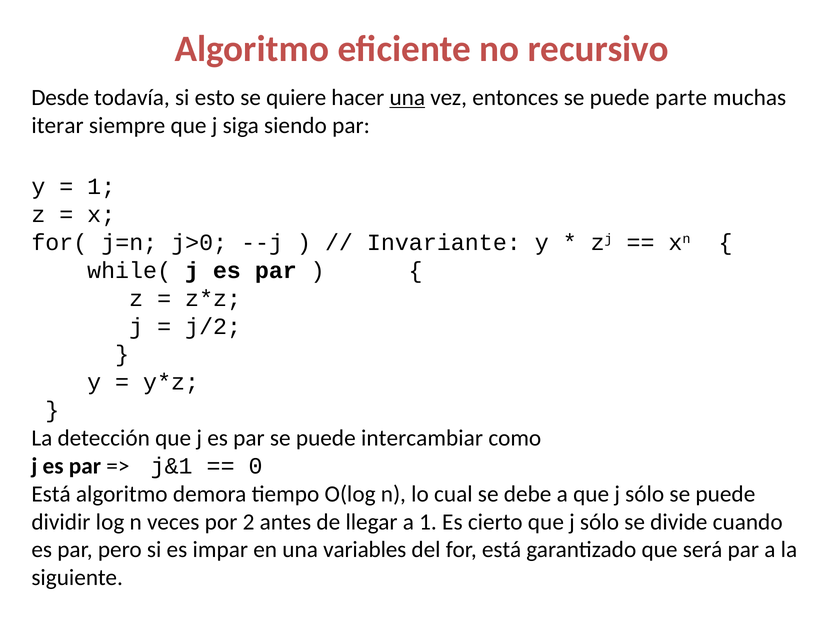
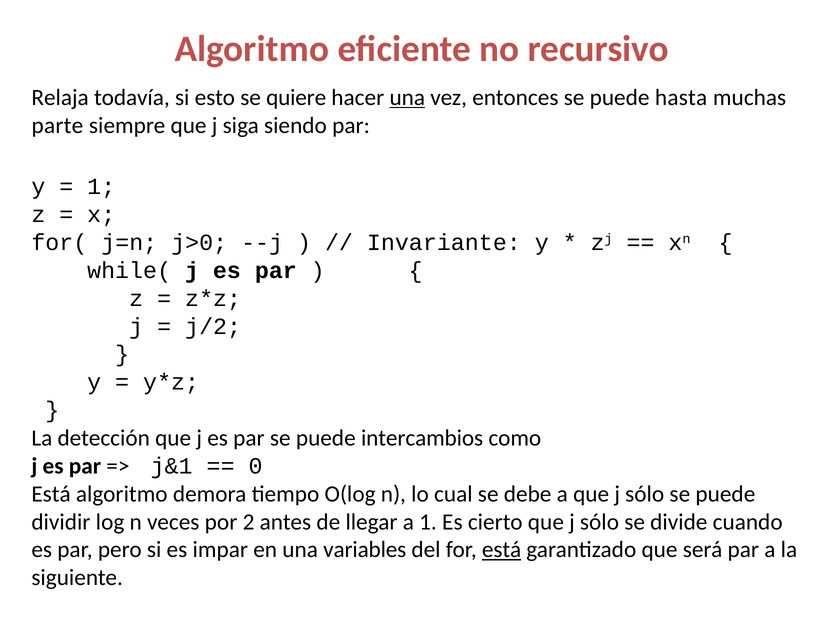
Desde: Desde -> Relaja (60, 97)
parte: parte -> hasta (681, 97)
iterar: iterar -> parte (57, 125)
intercambiar: intercambiar -> intercambios (422, 438)
está underline: none -> present (502, 550)
